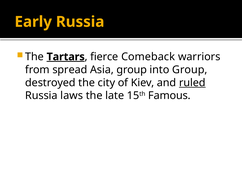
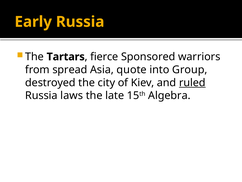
Tartars underline: present -> none (66, 57)
Comeback: Comeback -> Sponsored (148, 57)
Asia group: group -> quote (132, 70)
Famous: Famous -> Algebra (169, 95)
